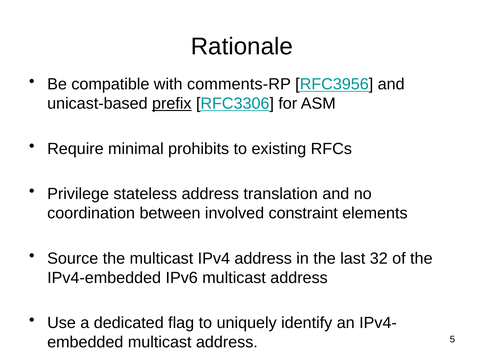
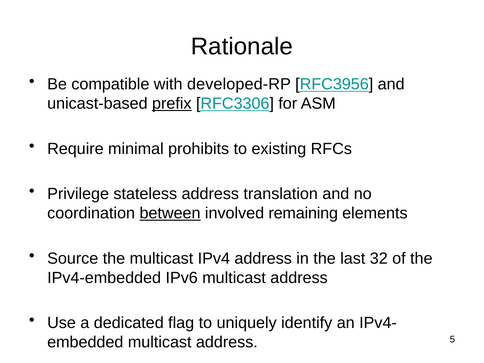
comments-RP: comments-RP -> developed-RP (239, 84)
between underline: none -> present (170, 213)
constraint: constraint -> remaining (303, 213)
